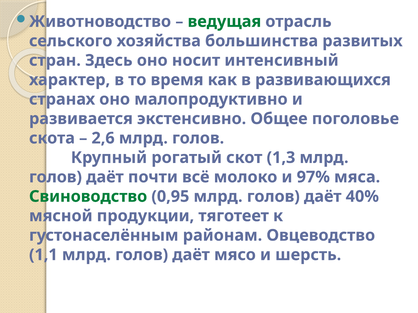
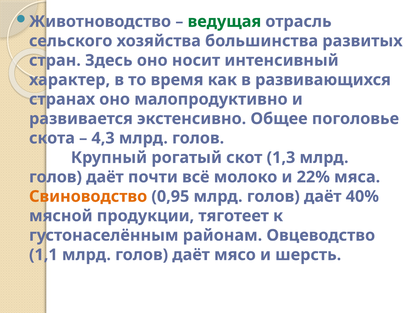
2,6: 2,6 -> 4,3 (103, 138)
97%: 97% -> 22% (313, 177)
Свиноводство colour: green -> orange (88, 197)
